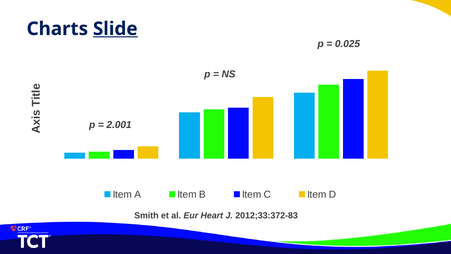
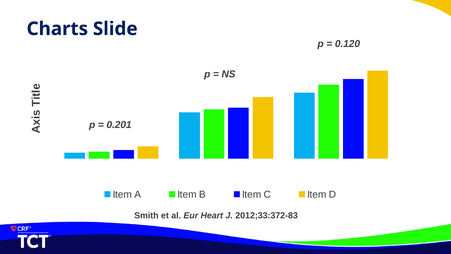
Slide underline: present -> none (115, 29)
0.025: 0.025 -> 0.120 (347, 44)
2.001: 2.001 -> 0.201 (119, 125)
